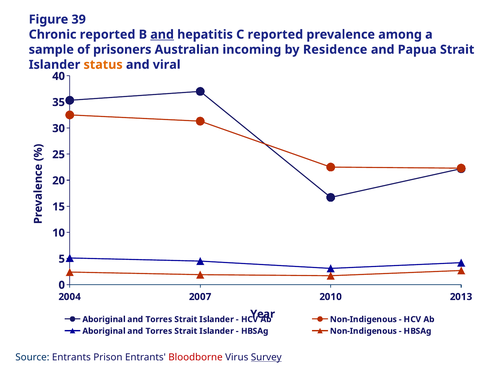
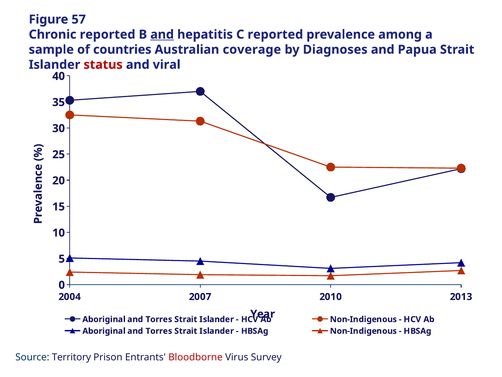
39: 39 -> 57 (79, 19)
prisoners: prisoners -> countries (122, 50)
incoming: incoming -> coverage (252, 50)
Residence: Residence -> Diagnoses (335, 50)
status colour: orange -> red (103, 65)
Source Entrants: Entrants -> Territory (71, 357)
Survey underline: present -> none (266, 357)
